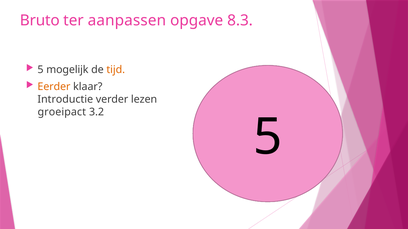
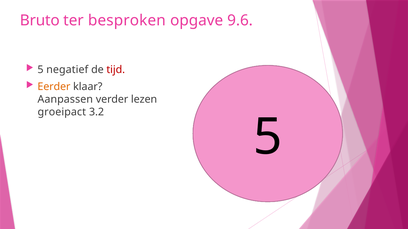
aanpassen: aanpassen -> besproken (127, 21)
8.3: 8.3 -> 9.6 (240, 21)
mogelijk: mogelijk -> negatief (67, 70)
tijd colour: orange -> red (116, 70)
Introductie: Introductie -> Aanpassen (65, 100)
